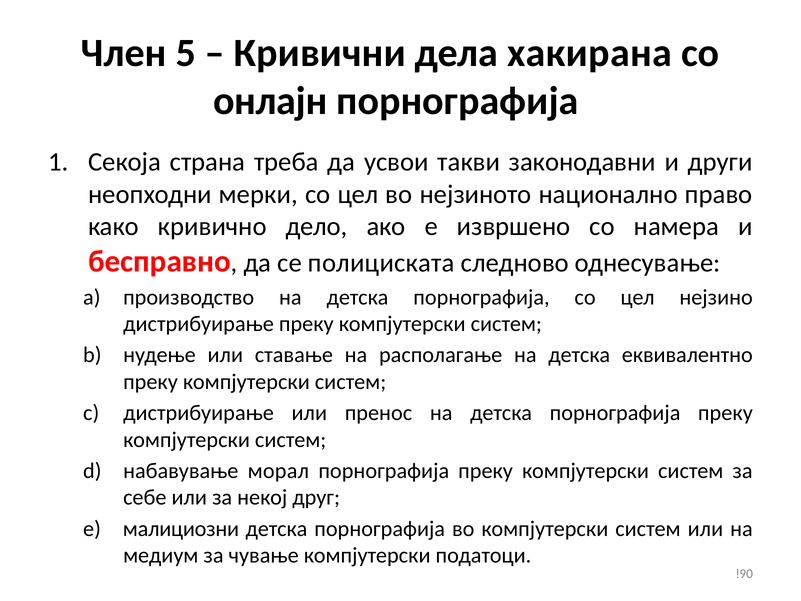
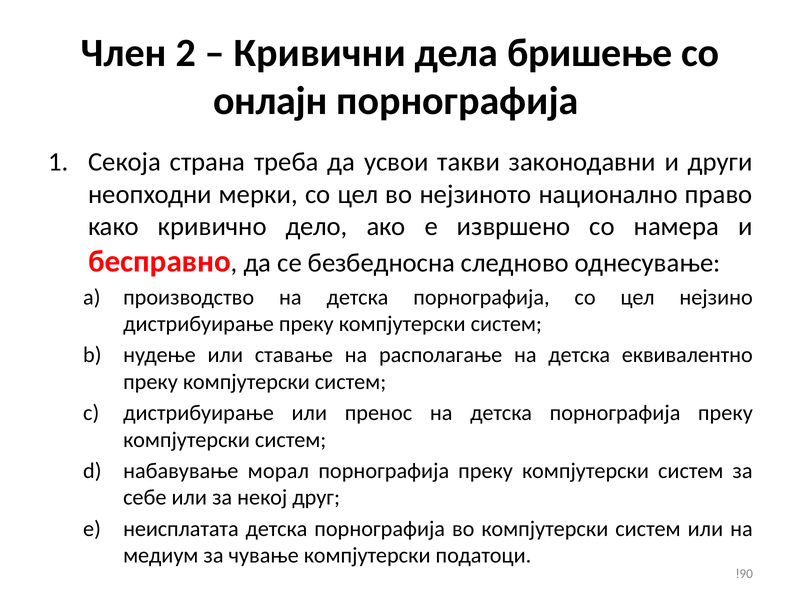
5: 5 -> 2 (186, 53)
хакирана: хакирана -> бришење (590, 53)
полициската: полициската -> безбедносна (381, 263)
малициозни: малициозни -> неисплатата (181, 529)
